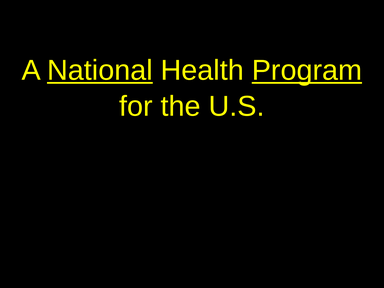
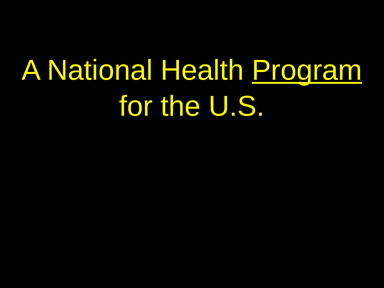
National underline: present -> none (100, 70)
